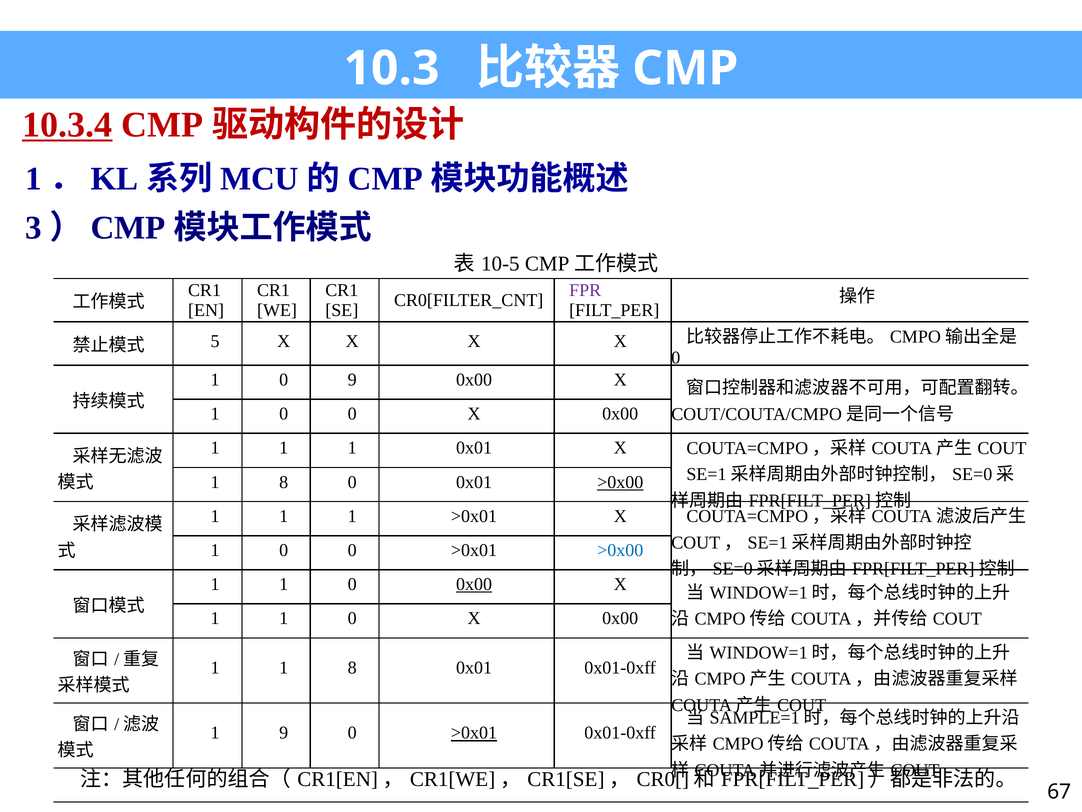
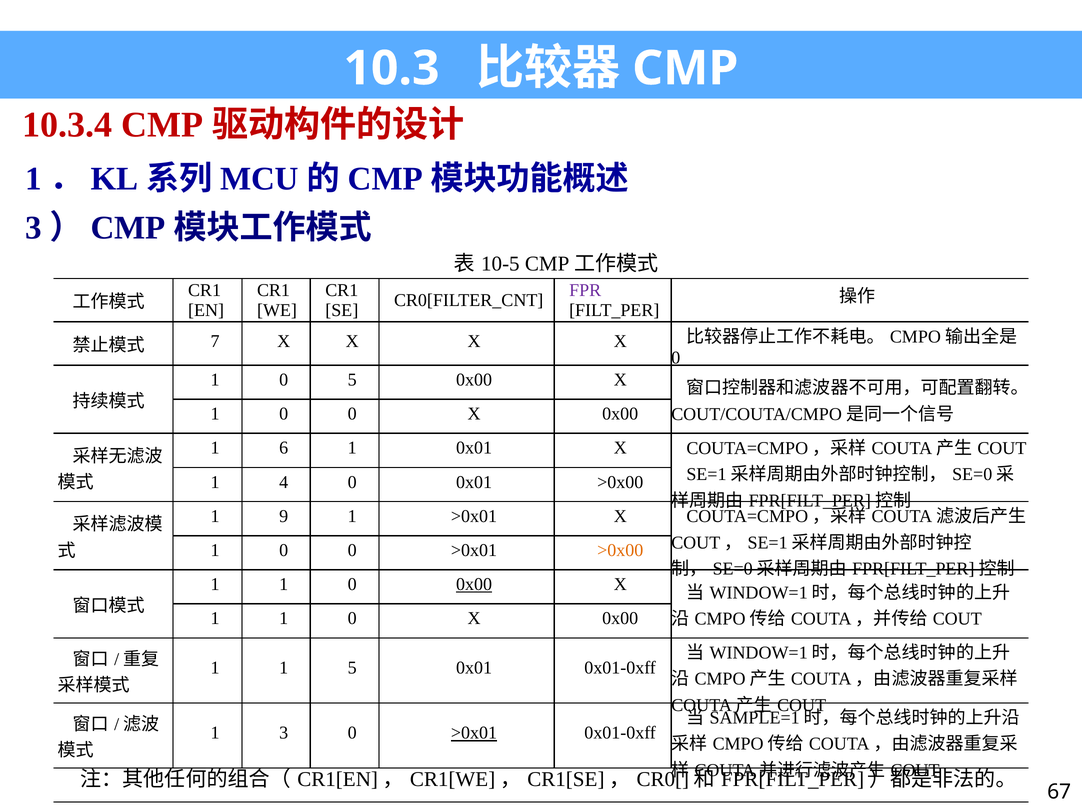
10.3.4 underline: present -> none (67, 125)
5: 5 -> 7 (215, 341)
0 9: 9 -> 5 (352, 380)
1: 1 -> 6 (284, 448)
8: 8 -> 4 (284, 482)
>0x00 underline: present -> none (620, 482)
1: 1 -> 9 (284, 516)
>0x00 colour: blue -> orange (620, 550)
1 1 8: 8 -> 5 (352, 668)
1 9: 9 -> 3 (284, 733)
